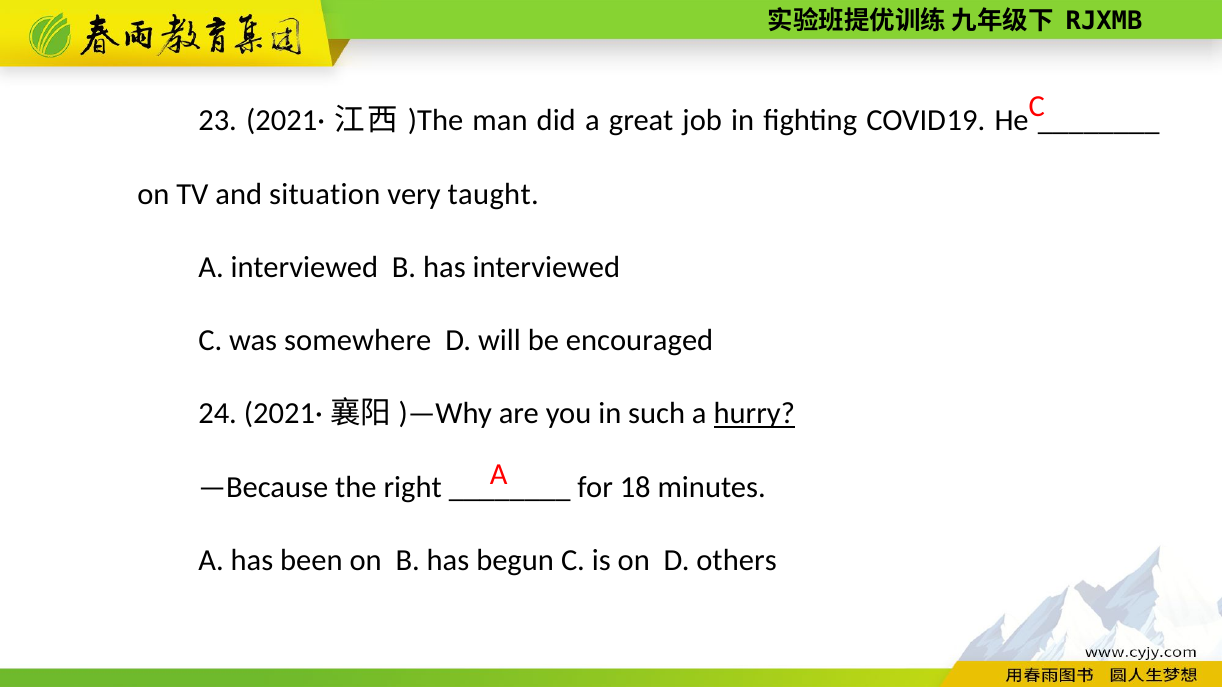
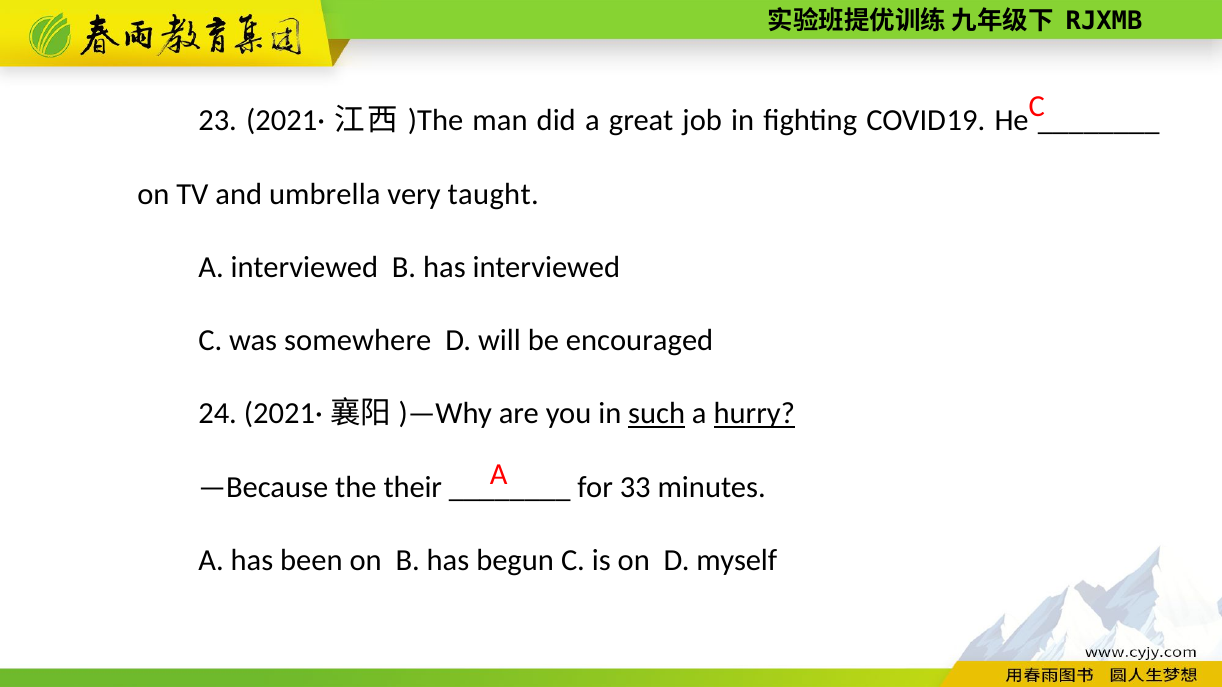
situation: situation -> umbrella (325, 194)
such underline: none -> present (657, 414)
right: right -> their (413, 487)
18: 18 -> 33 (635, 487)
others: others -> myself (737, 561)
